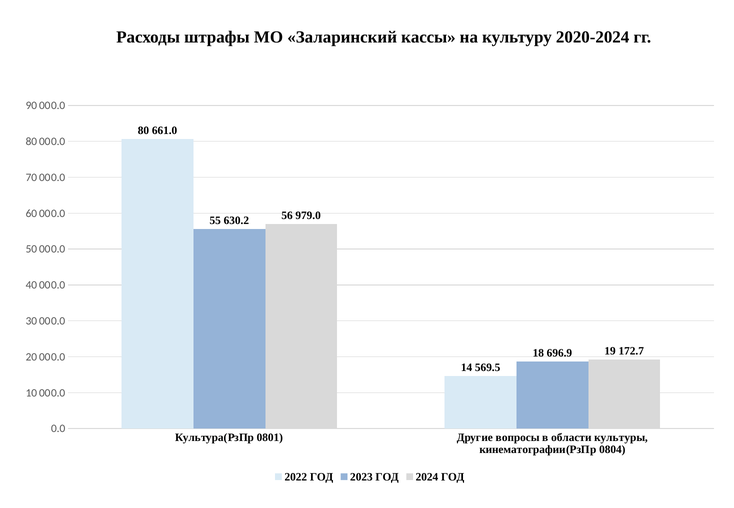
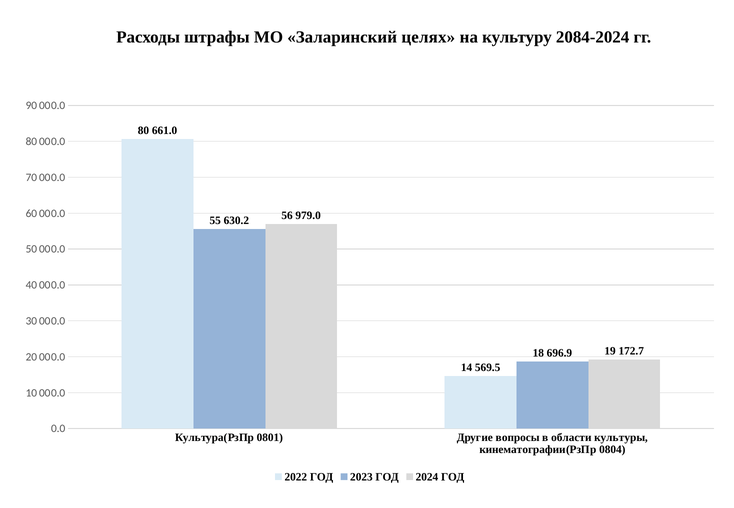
кассы: кассы -> целях (428, 37)
2020-2024: 2020-2024 -> 2084-2024 (593, 37)
